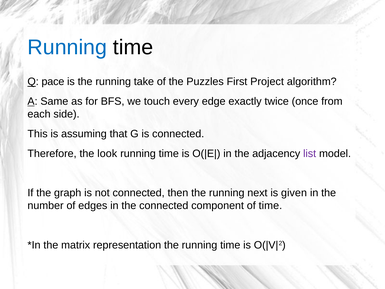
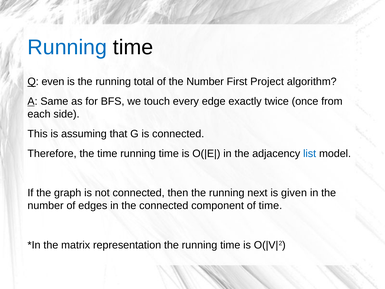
pace: pace -> even (53, 82)
take: take -> total (144, 82)
of the Puzzles: Puzzles -> Number (205, 82)
the look: look -> time (107, 153)
list colour: purple -> blue (310, 153)
